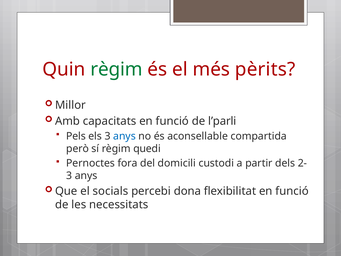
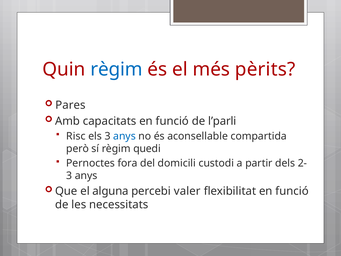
règim colour: green -> blue (116, 69)
Millor: Millor -> Pares (70, 105)
Pels: Pels -> Risc (76, 136)
socials: socials -> alguna (111, 191)
dona: dona -> valer (187, 191)
